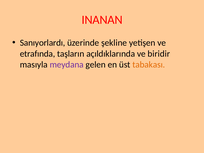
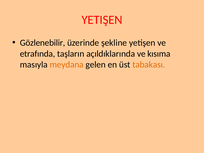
INANAN: INANAN -> YETIŞEN (102, 20)
Sanıyorlardı: Sanıyorlardı -> Gözlenebilir (43, 43)
biridir: biridir -> kısıma (159, 54)
meydana colour: purple -> orange (67, 65)
